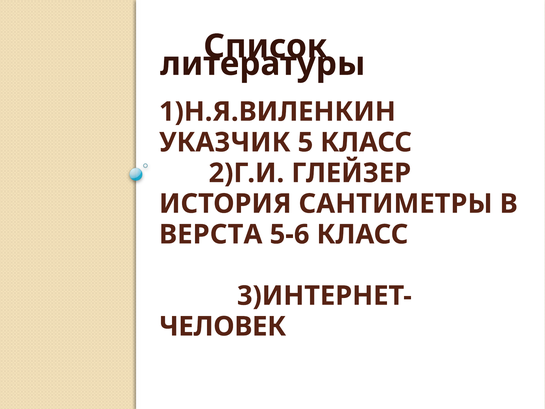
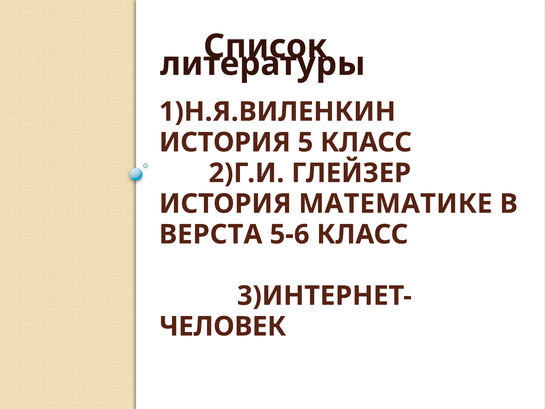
УКАЗЧИК: УКАЗЧИК -> ИСТОРИЯ (225, 142)
САНТИМЕТРЫ: САНТИМЕТРЫ -> МАТЕМАТИКЕ (395, 204)
